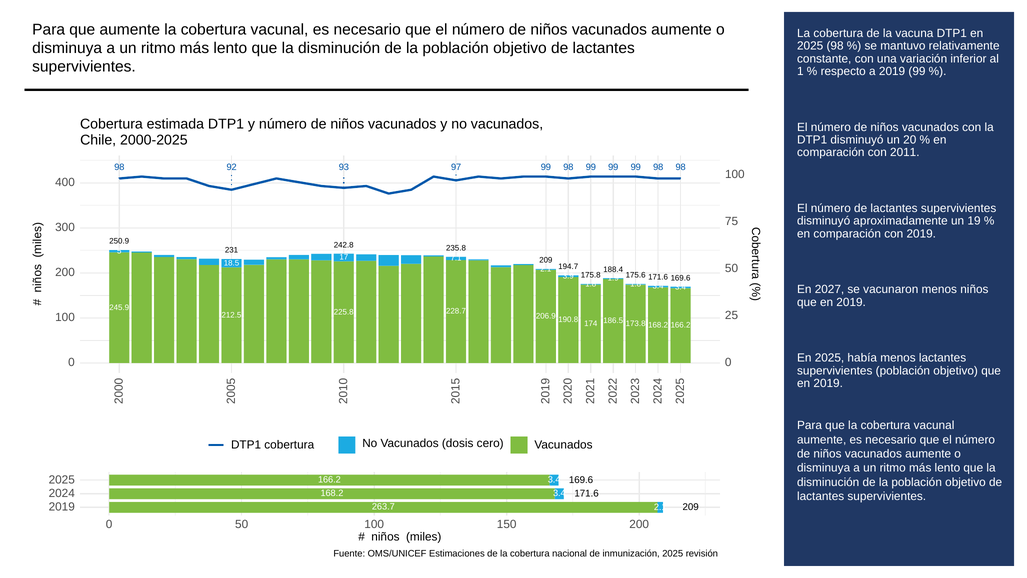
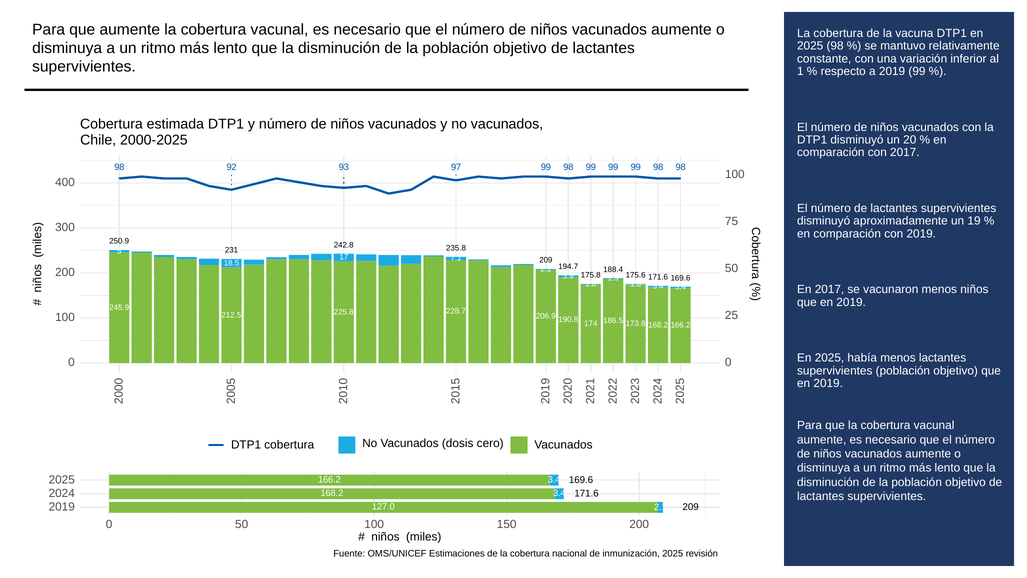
con 2011: 2011 -> 2017 (905, 152)
En 2027: 2027 -> 2017 (829, 289)
263.7: 263.7 -> 127.0 (383, 507)
